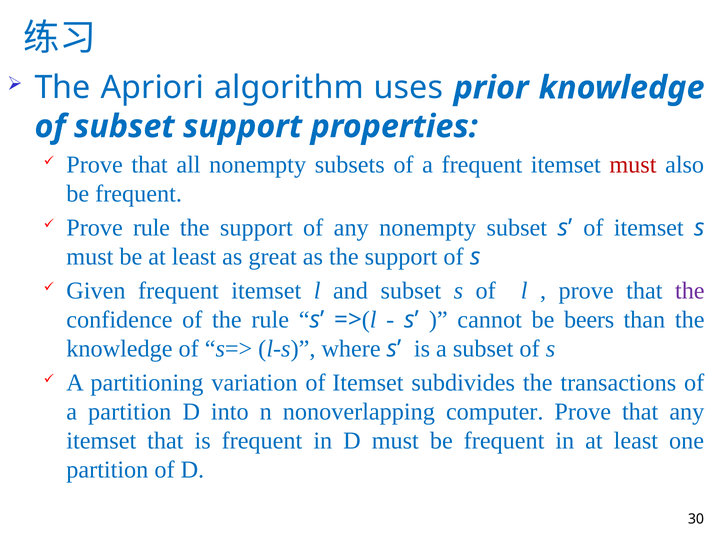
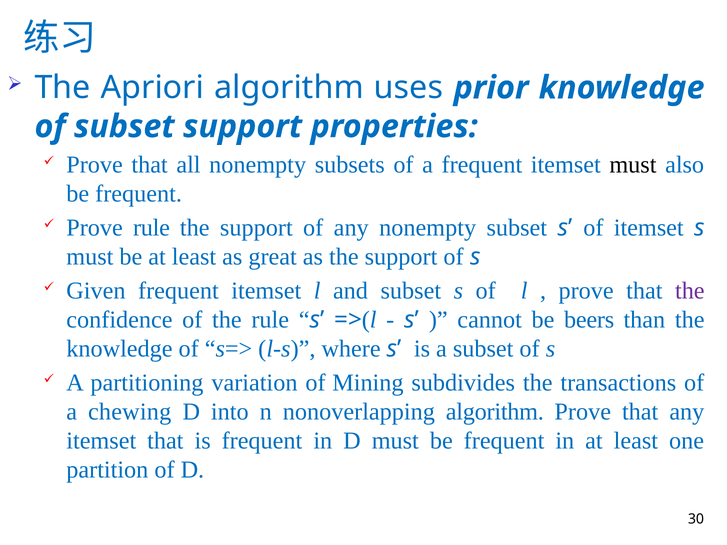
must colour: red -> black (633, 165)
variation of Itemset: Itemset -> Mining (368, 383)
a partition: partition -> chewing (130, 412)
nonoverlapping computer: computer -> algorithm (495, 412)
